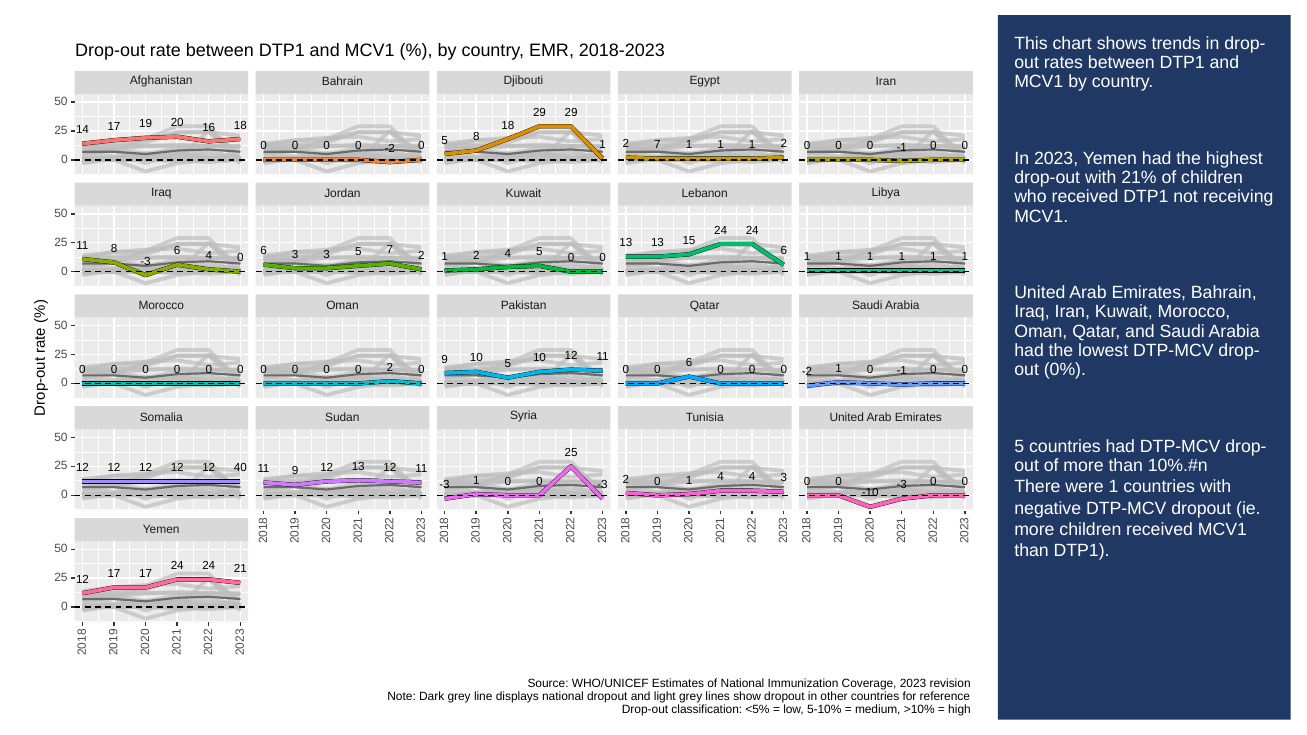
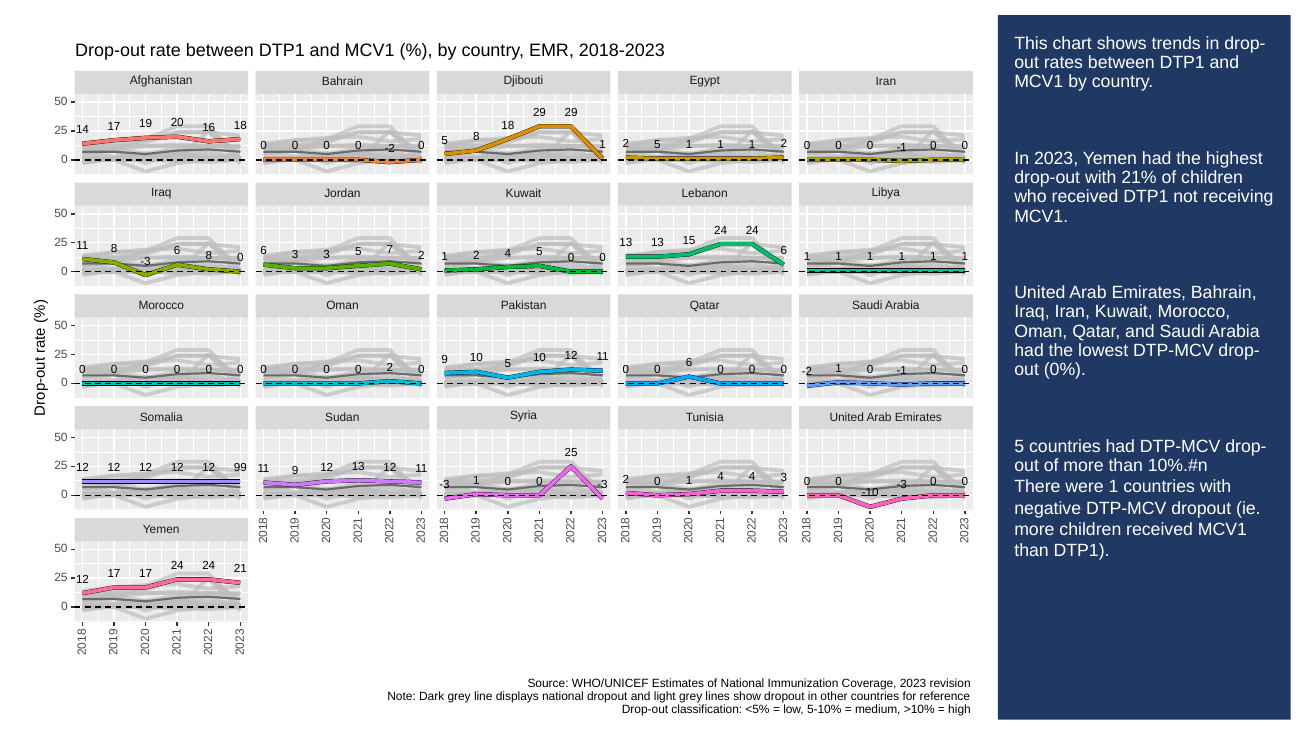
2 7: 7 -> 5 (657, 145)
6 4: 4 -> 8 (209, 256)
40: 40 -> 99 (240, 468)
